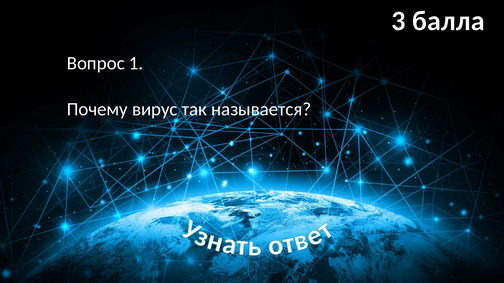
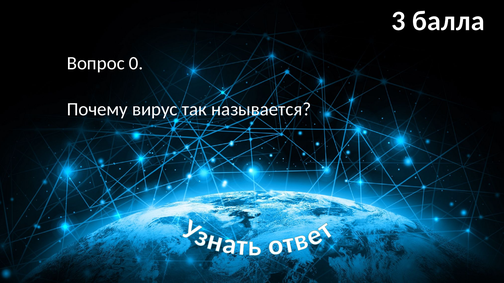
1: 1 -> 0 (136, 63)
